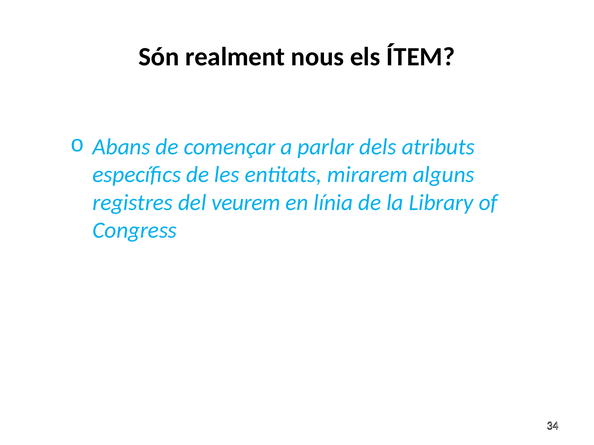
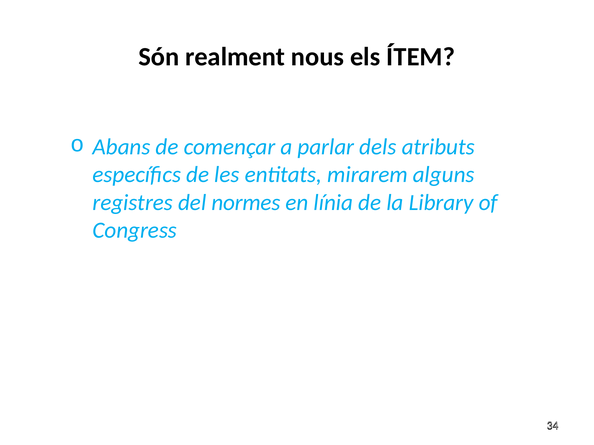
veurem: veurem -> normes (246, 203)
